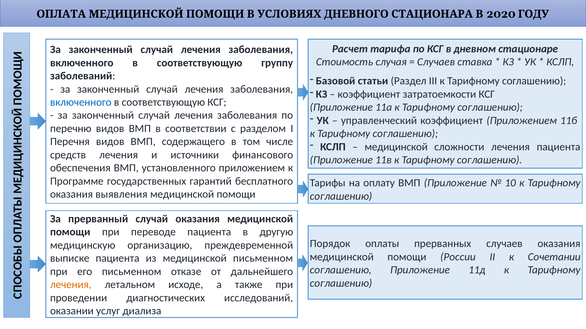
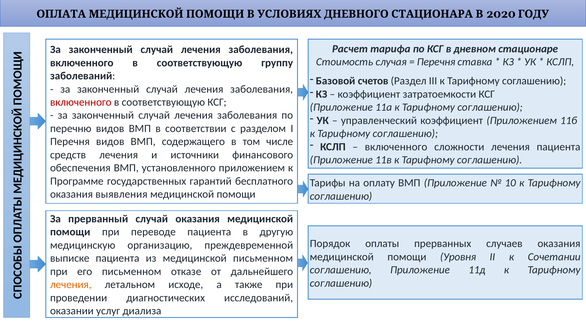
Случаев: Случаев -> Перечня (436, 62)
статьи: статьи -> счетов (373, 81)
включенного colour: blue -> red (81, 102)
медицинской: медицинской -> включенного (396, 147)
России: России -> Уровня (458, 257)
